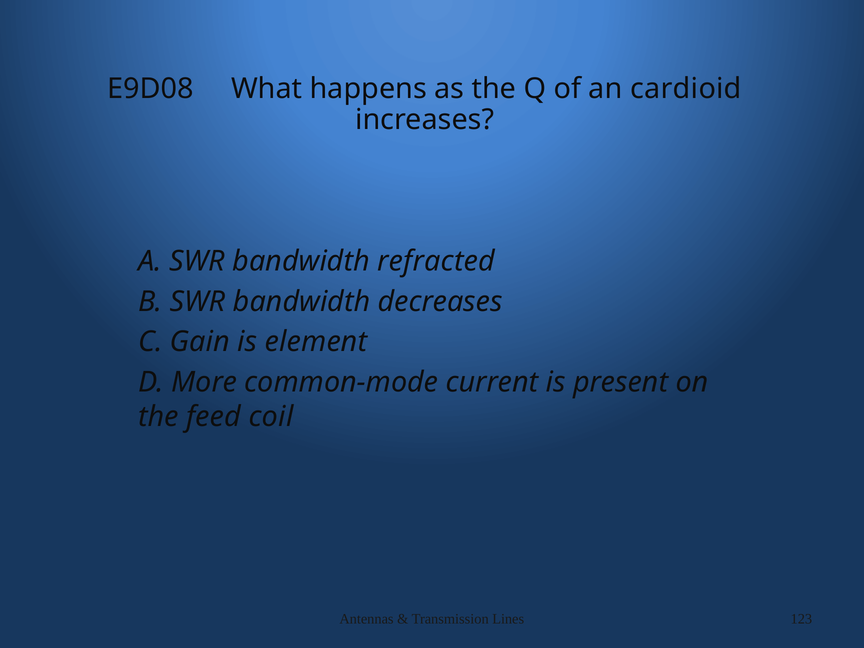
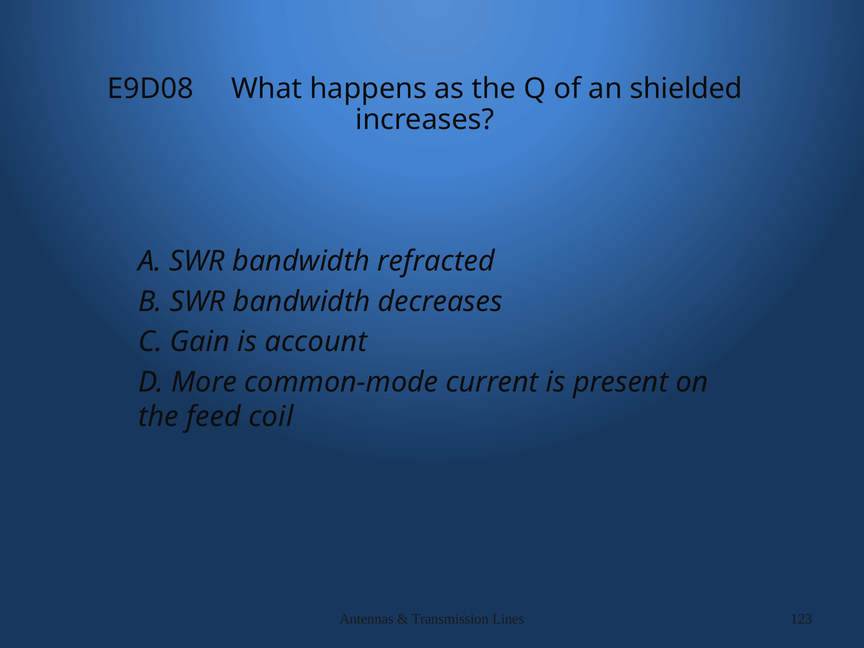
cardioid: cardioid -> shielded (686, 89)
element: element -> account (316, 342)
